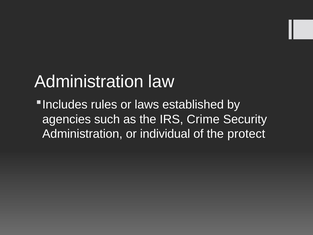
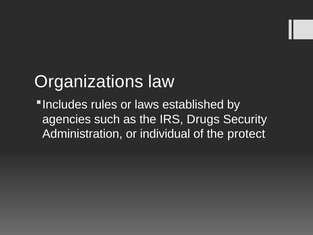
Administration: Administration -> Organizations (89, 82)
Crime: Crime -> Drugs (203, 119)
